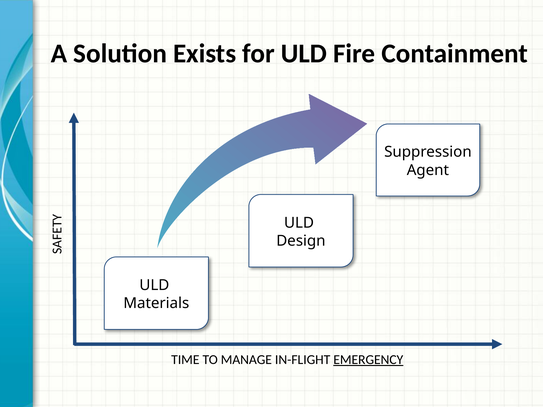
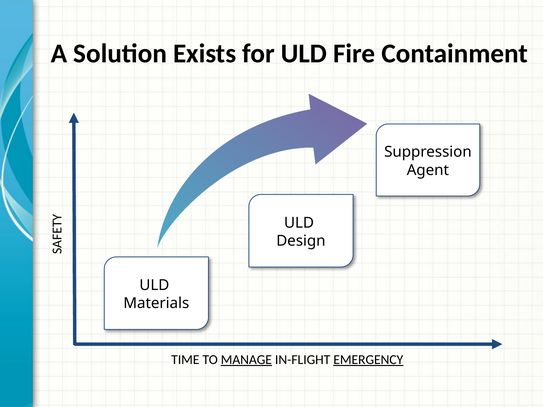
MANAGE underline: none -> present (246, 360)
